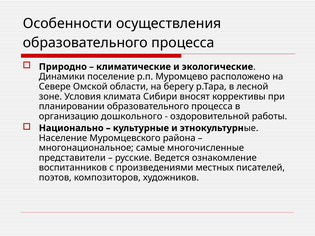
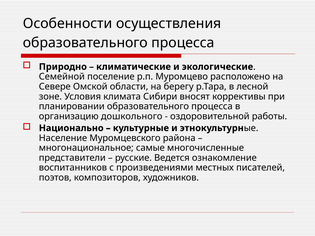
Динамики: Динамики -> Семейной (62, 77)
